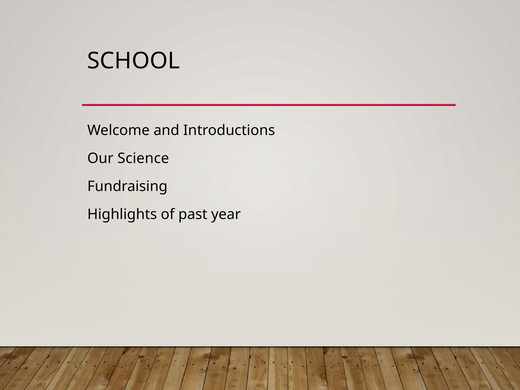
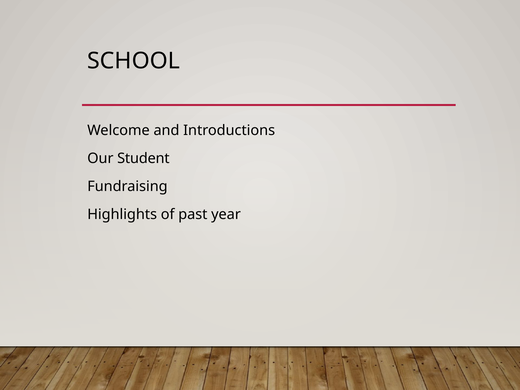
Science: Science -> Student (143, 158)
